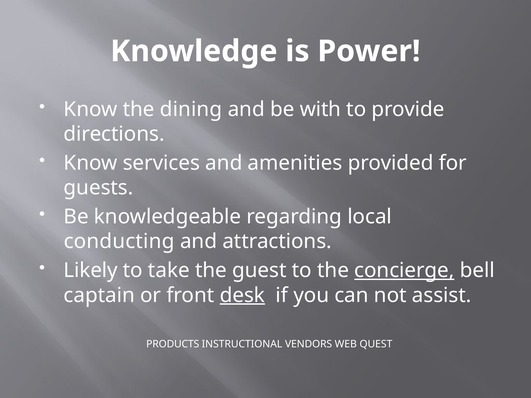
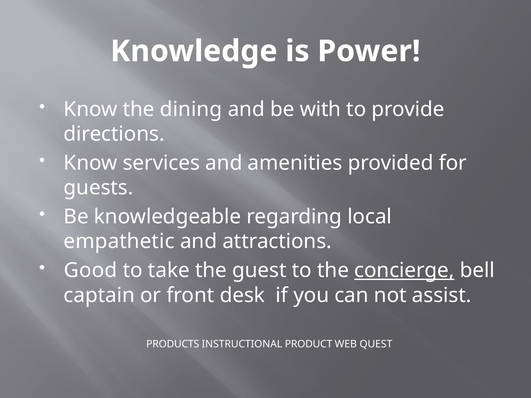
conducting: conducting -> empathetic (119, 242)
Likely: Likely -> Good (90, 271)
desk underline: present -> none (242, 295)
VENDORS: VENDORS -> PRODUCT (309, 344)
